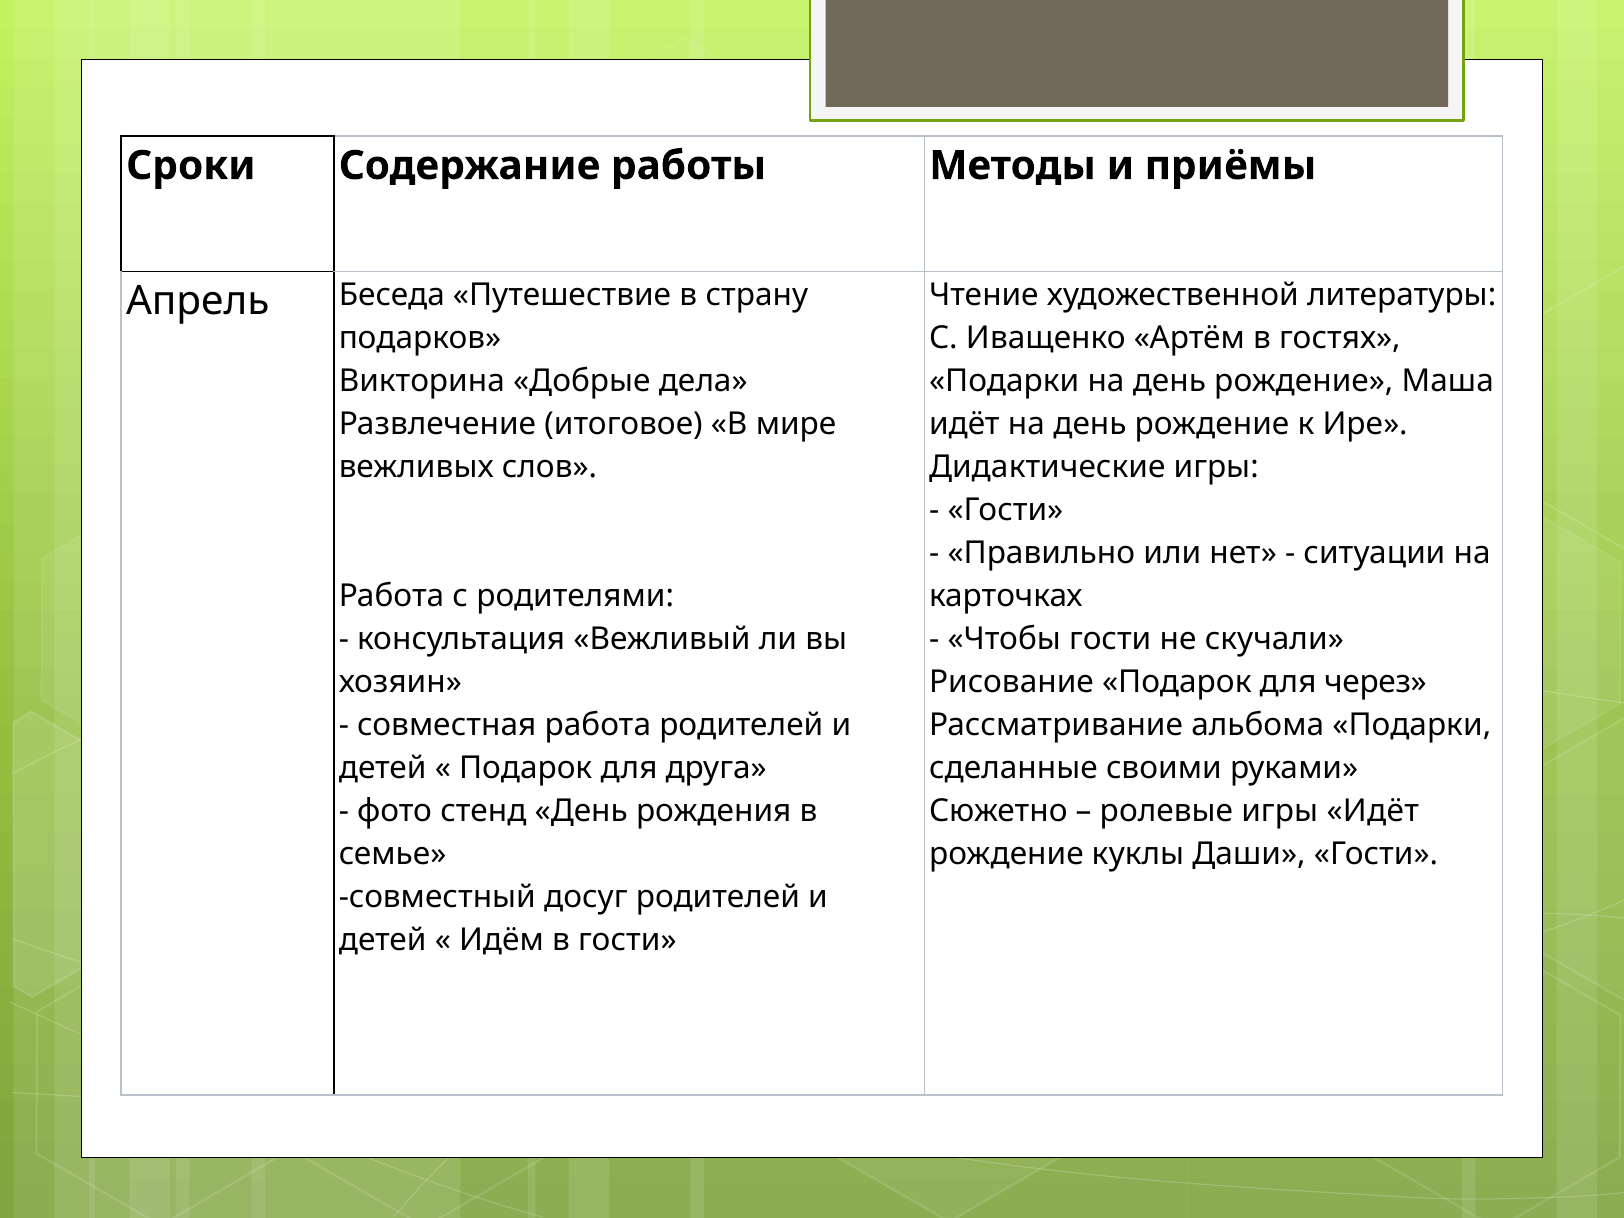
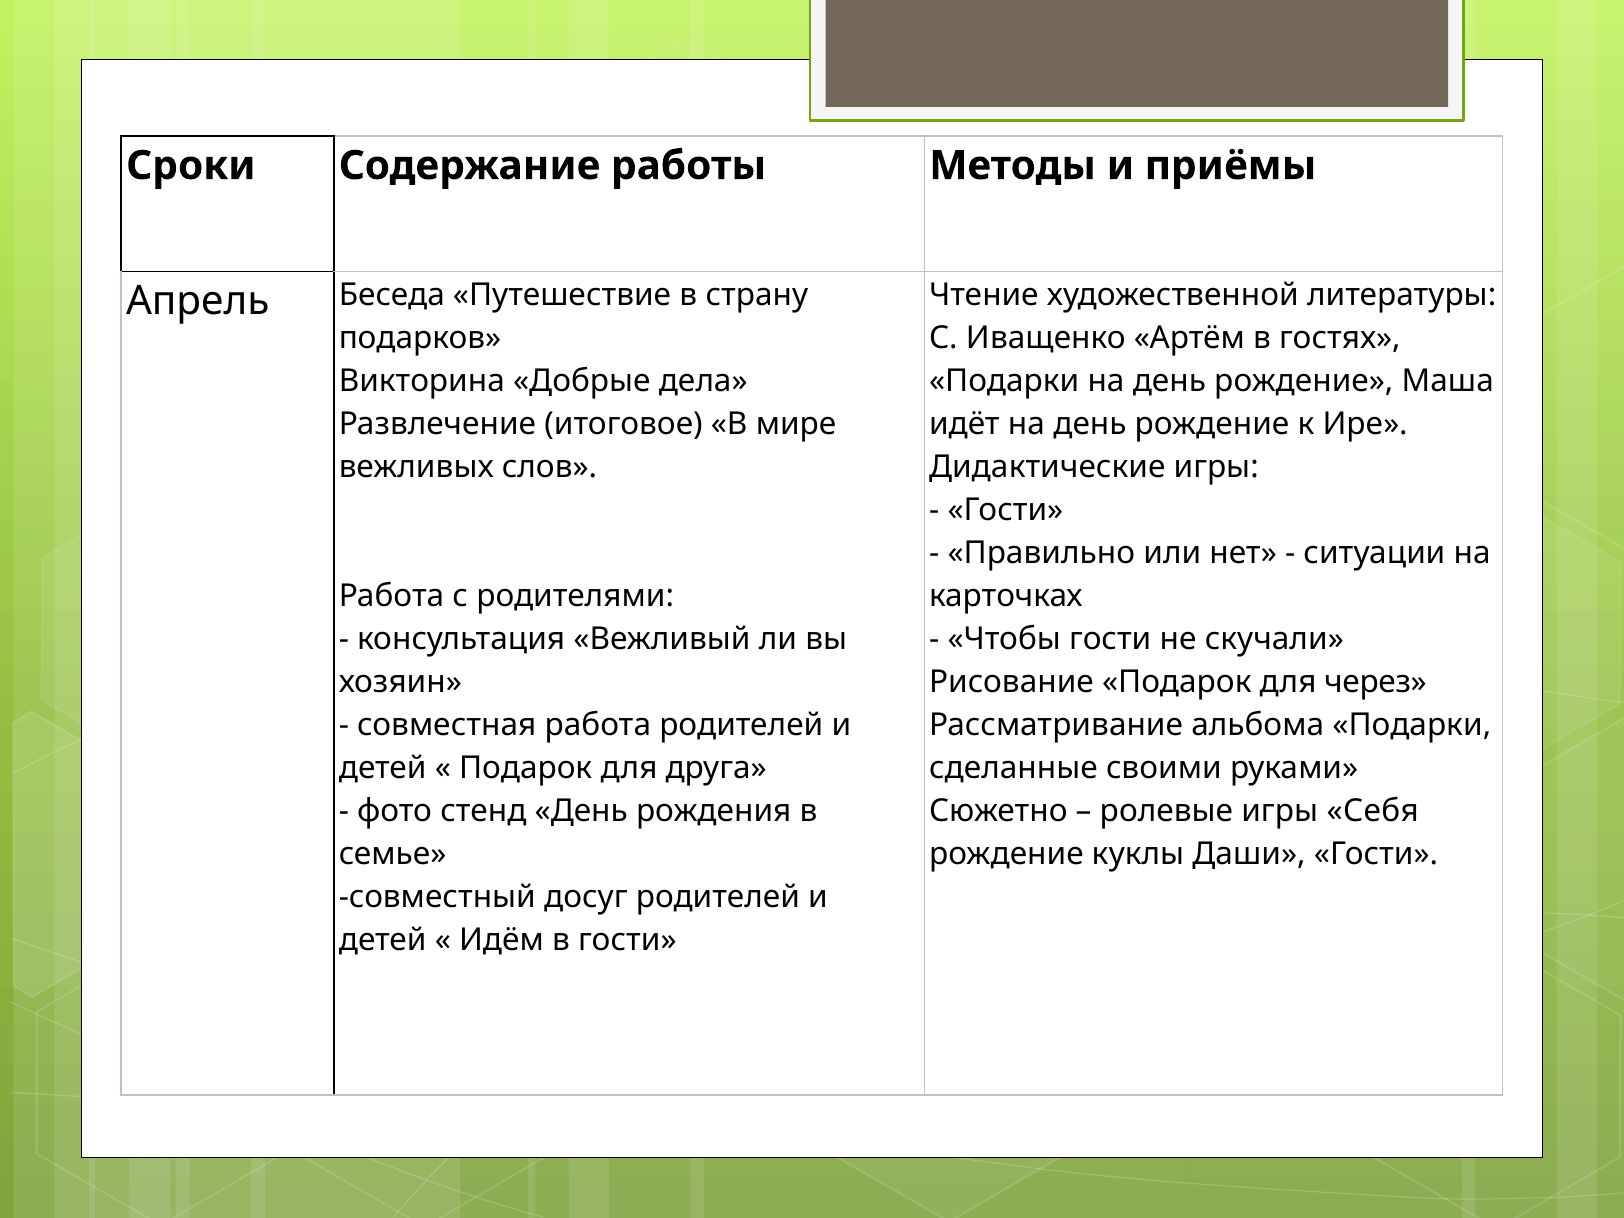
игры Идёт: Идёт -> Себя (1373, 811)
